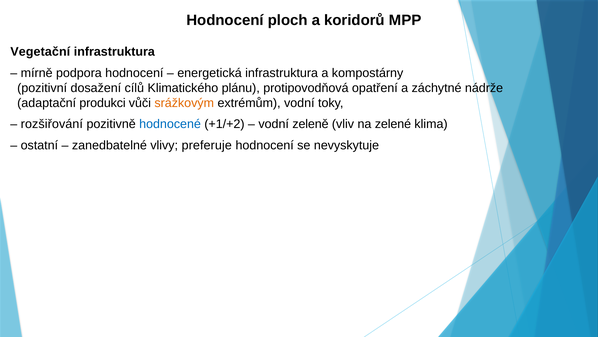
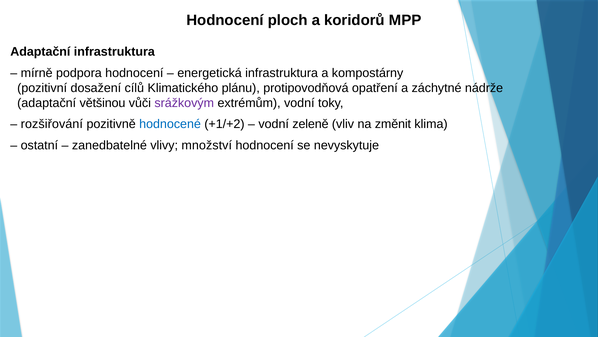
Vegetační: Vegetační -> Adaptační (40, 52)
produkci: produkci -> většinou (103, 103)
srážkovým colour: orange -> purple (184, 103)
zelené: zelené -> změnit (393, 124)
preferuje: preferuje -> množství (207, 145)
